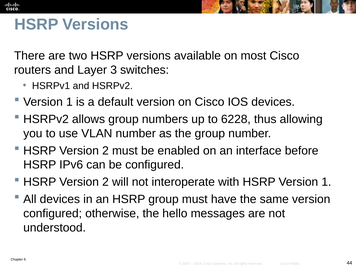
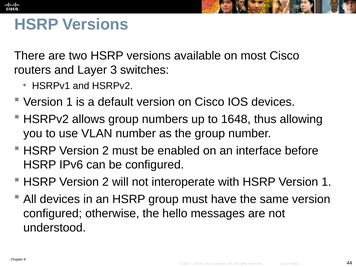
6228: 6228 -> 1648 (236, 119)
